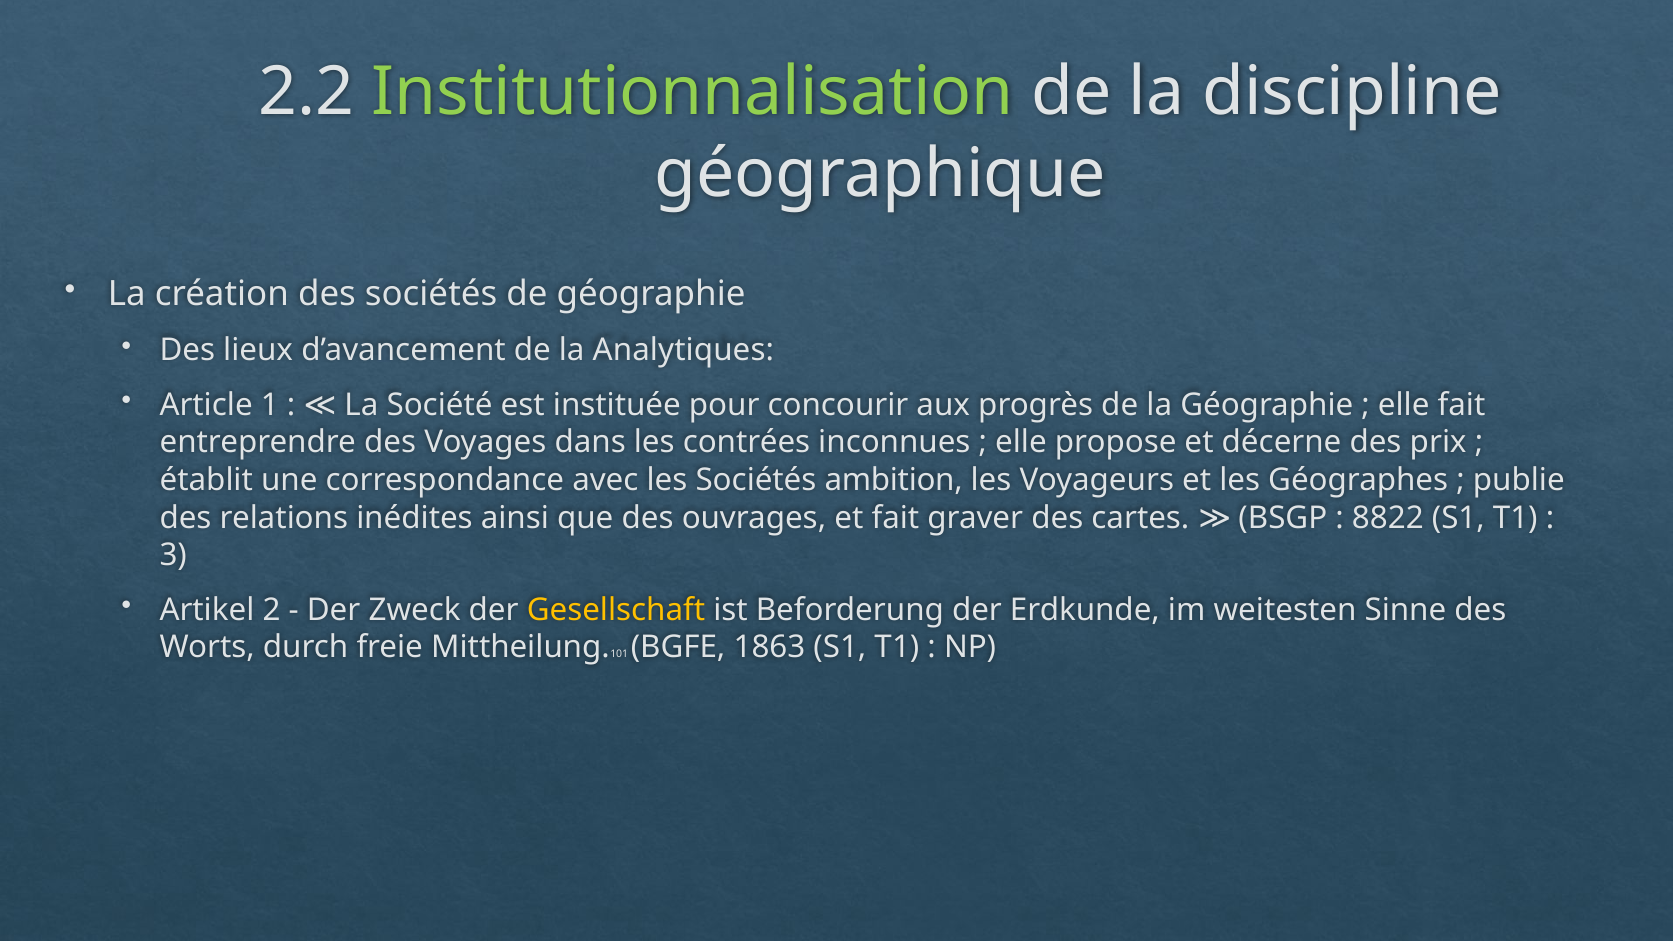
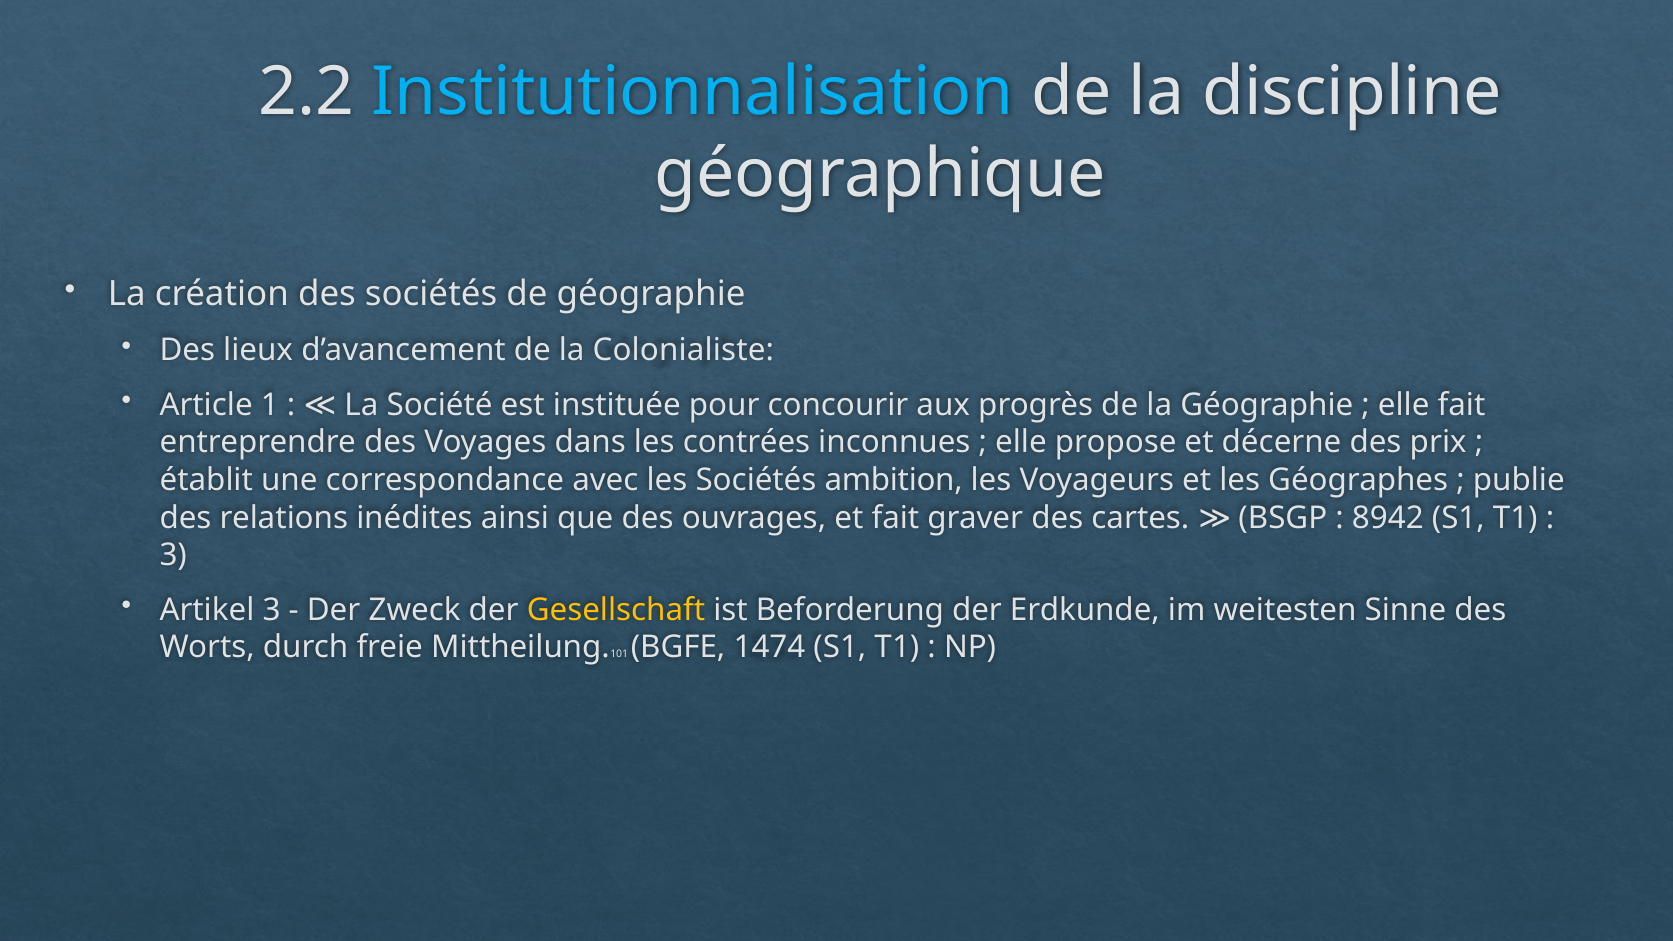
Institutionnalisation colour: light green -> light blue (693, 92)
Analytiques: Analytiques -> Colonialiste (683, 350)
8822: 8822 -> 8942 (1388, 518)
Artikel 2: 2 -> 3 (272, 610)
1863: 1863 -> 1474 (770, 647)
